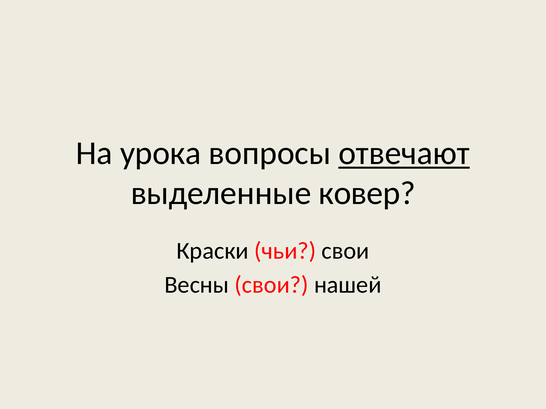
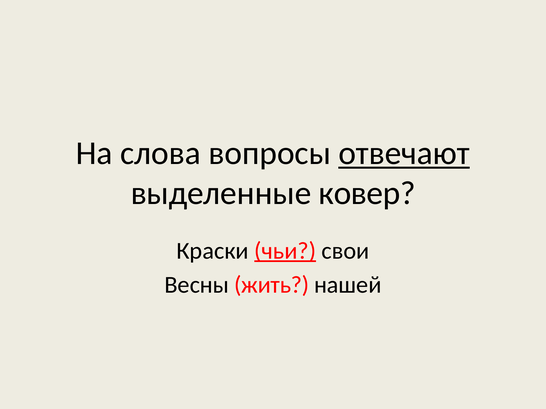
урока: урока -> слова (161, 153)
чьи underline: none -> present (285, 251)
Весны свои: свои -> жить (272, 285)
